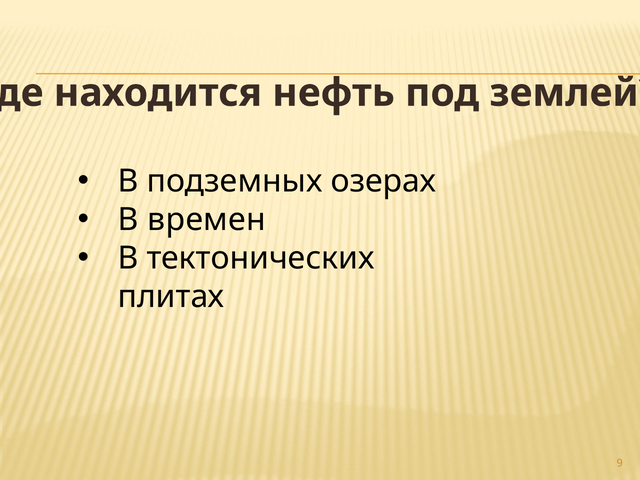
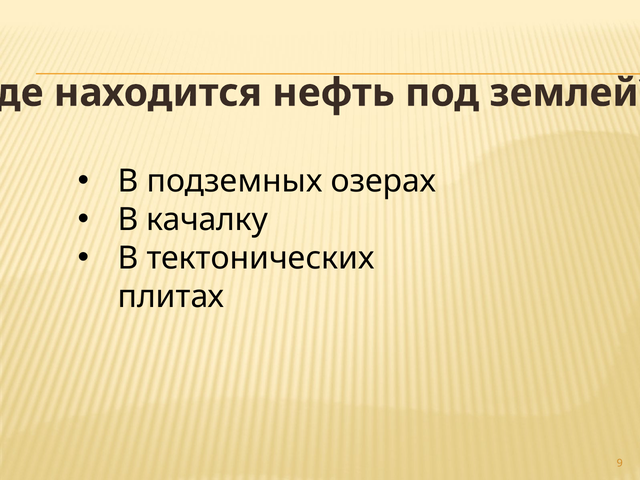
времен: времен -> качалку (207, 220)
